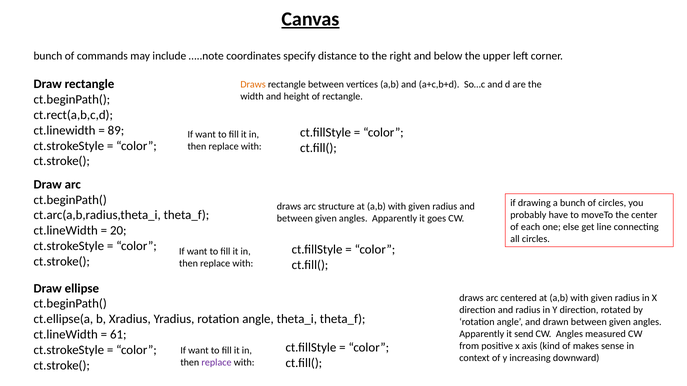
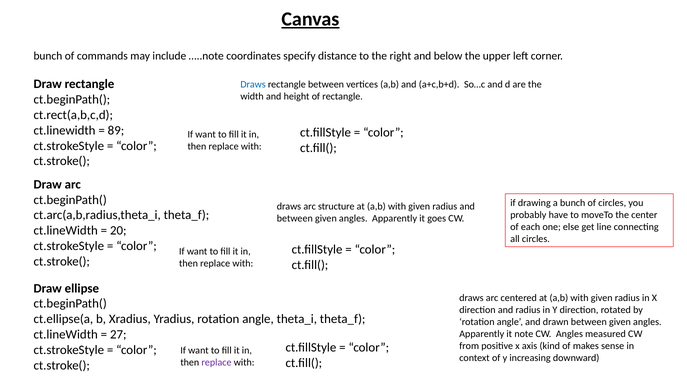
Draws colour: orange -> blue (253, 84)
61: 61 -> 27 (118, 335)
send: send -> note (524, 335)
